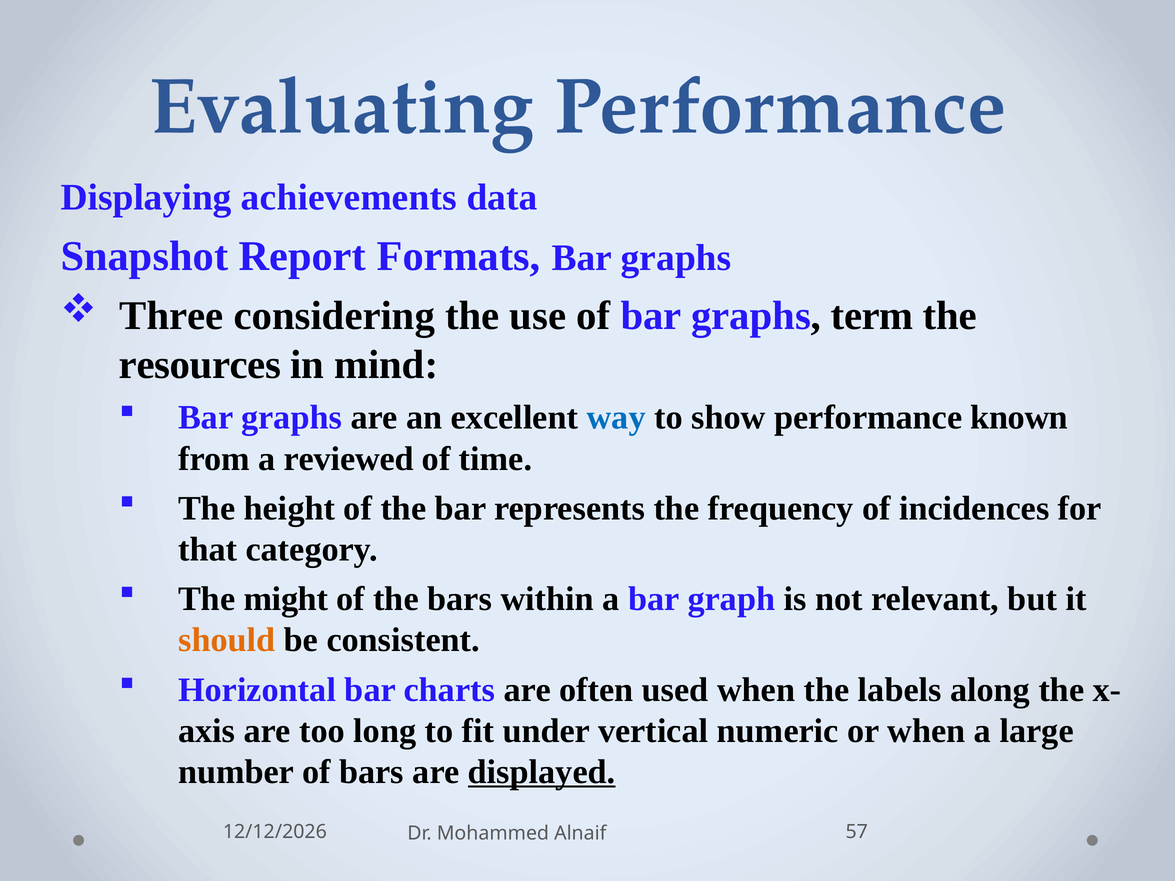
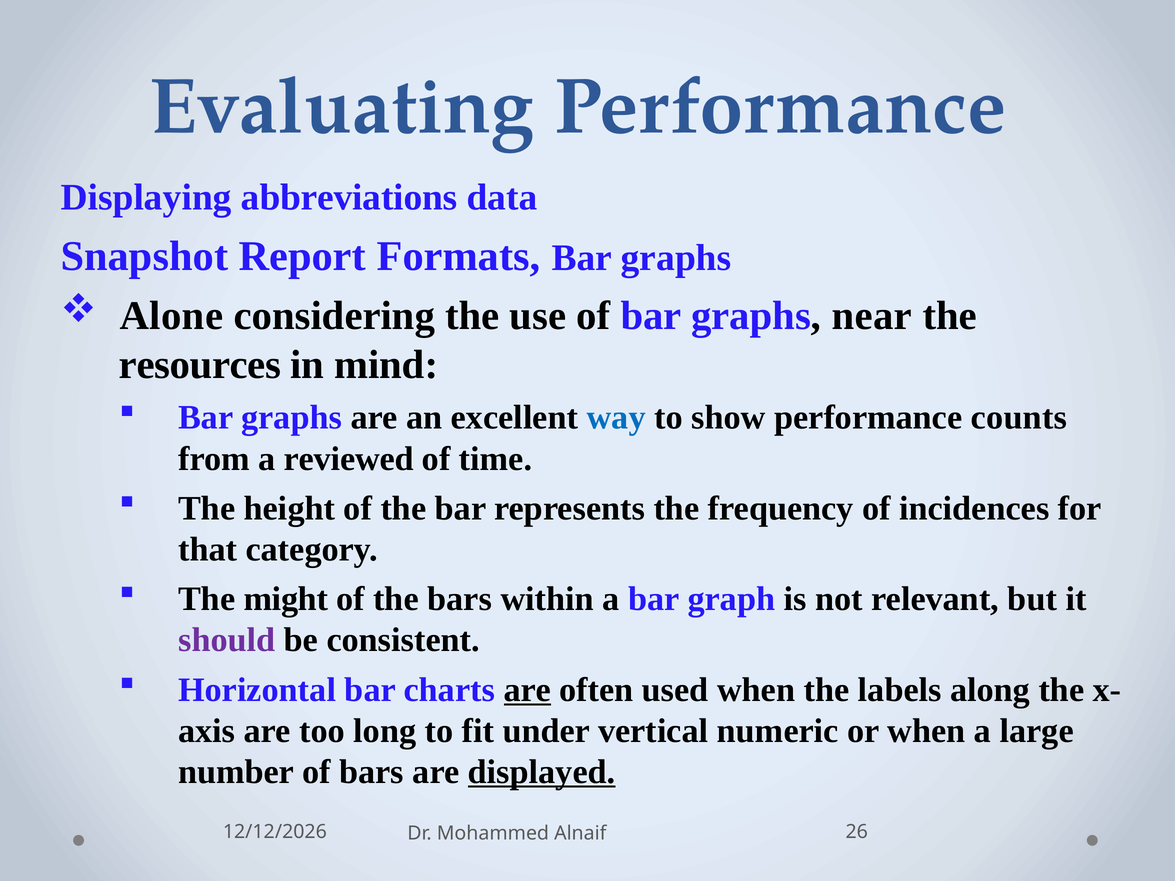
achievements: achievements -> abbreviations (349, 197)
Three: Three -> Alone (171, 316)
term: term -> near (872, 316)
known: known -> counts (1019, 418)
should colour: orange -> purple (227, 640)
are underline: none -> present (527, 690)
57: 57 -> 26 (857, 832)
